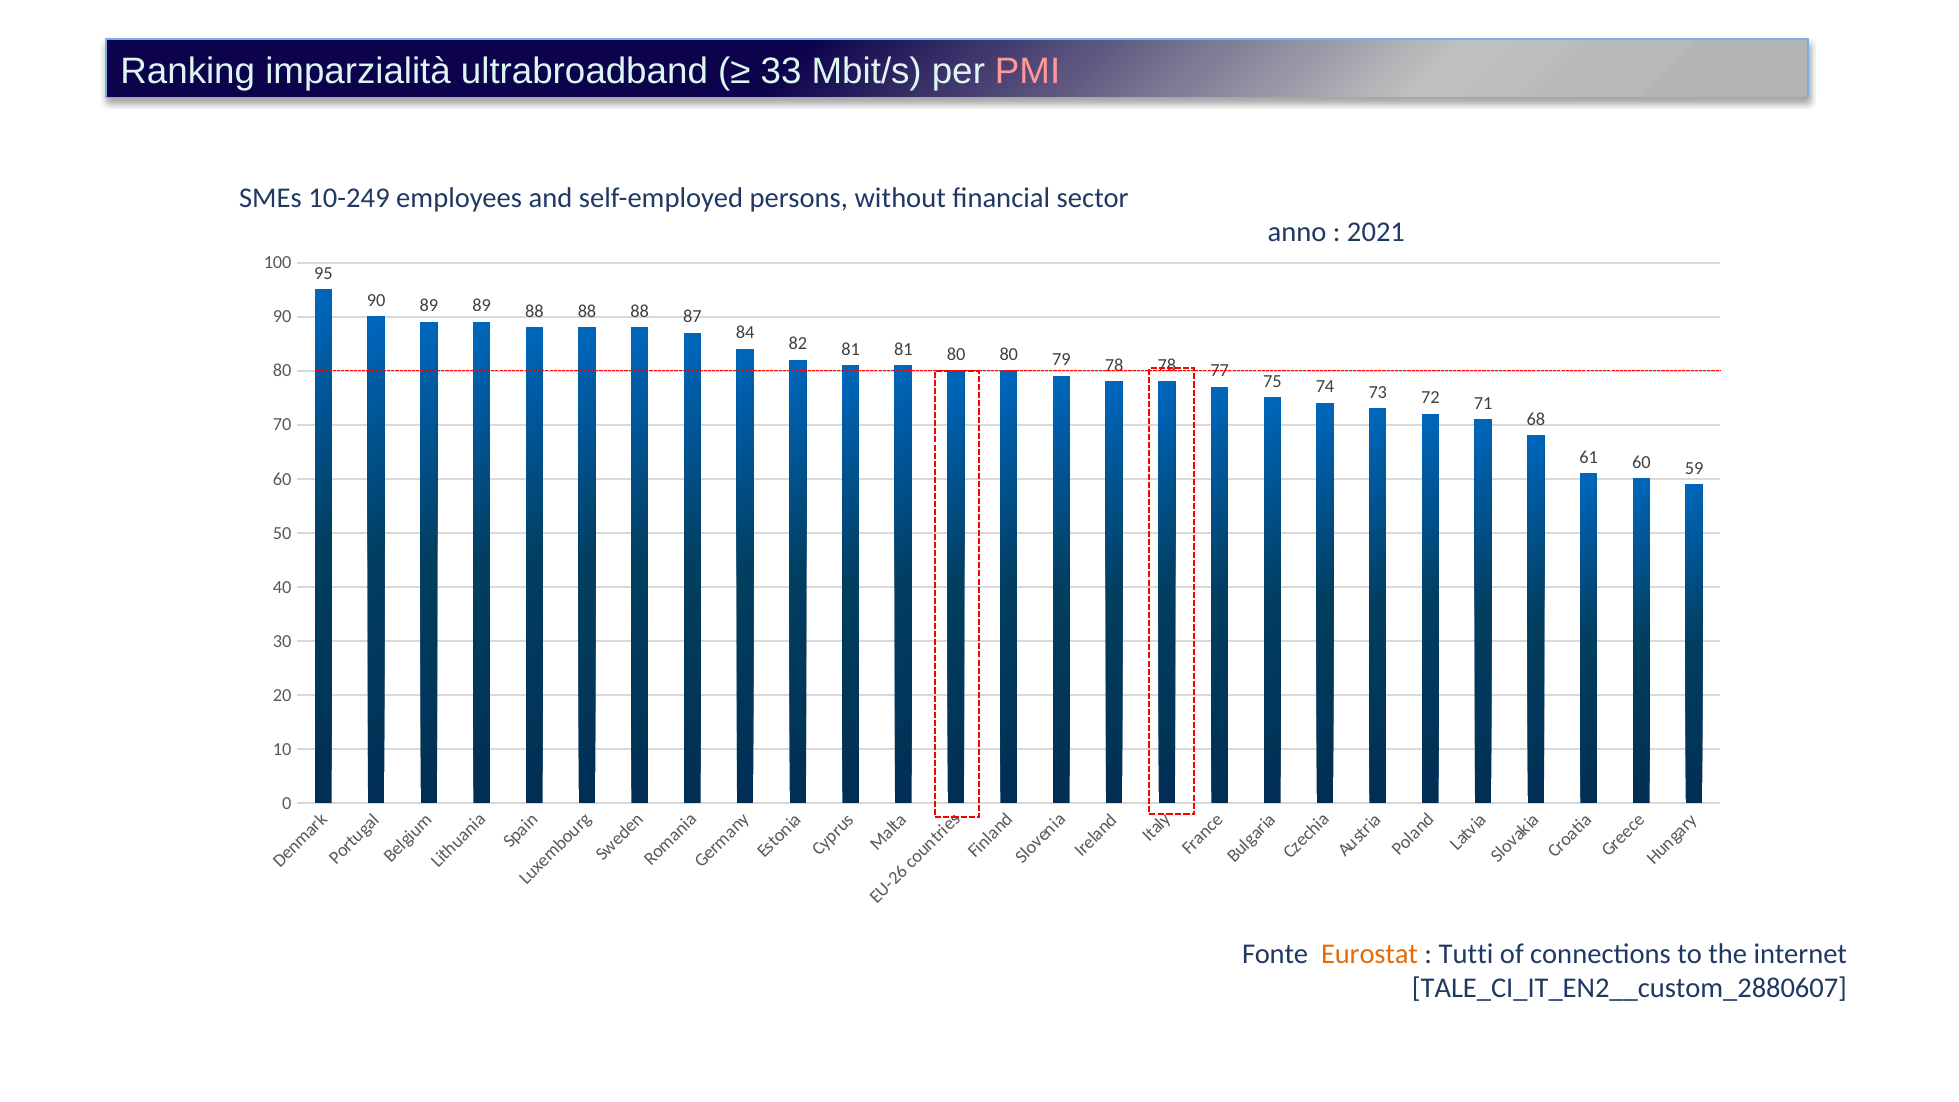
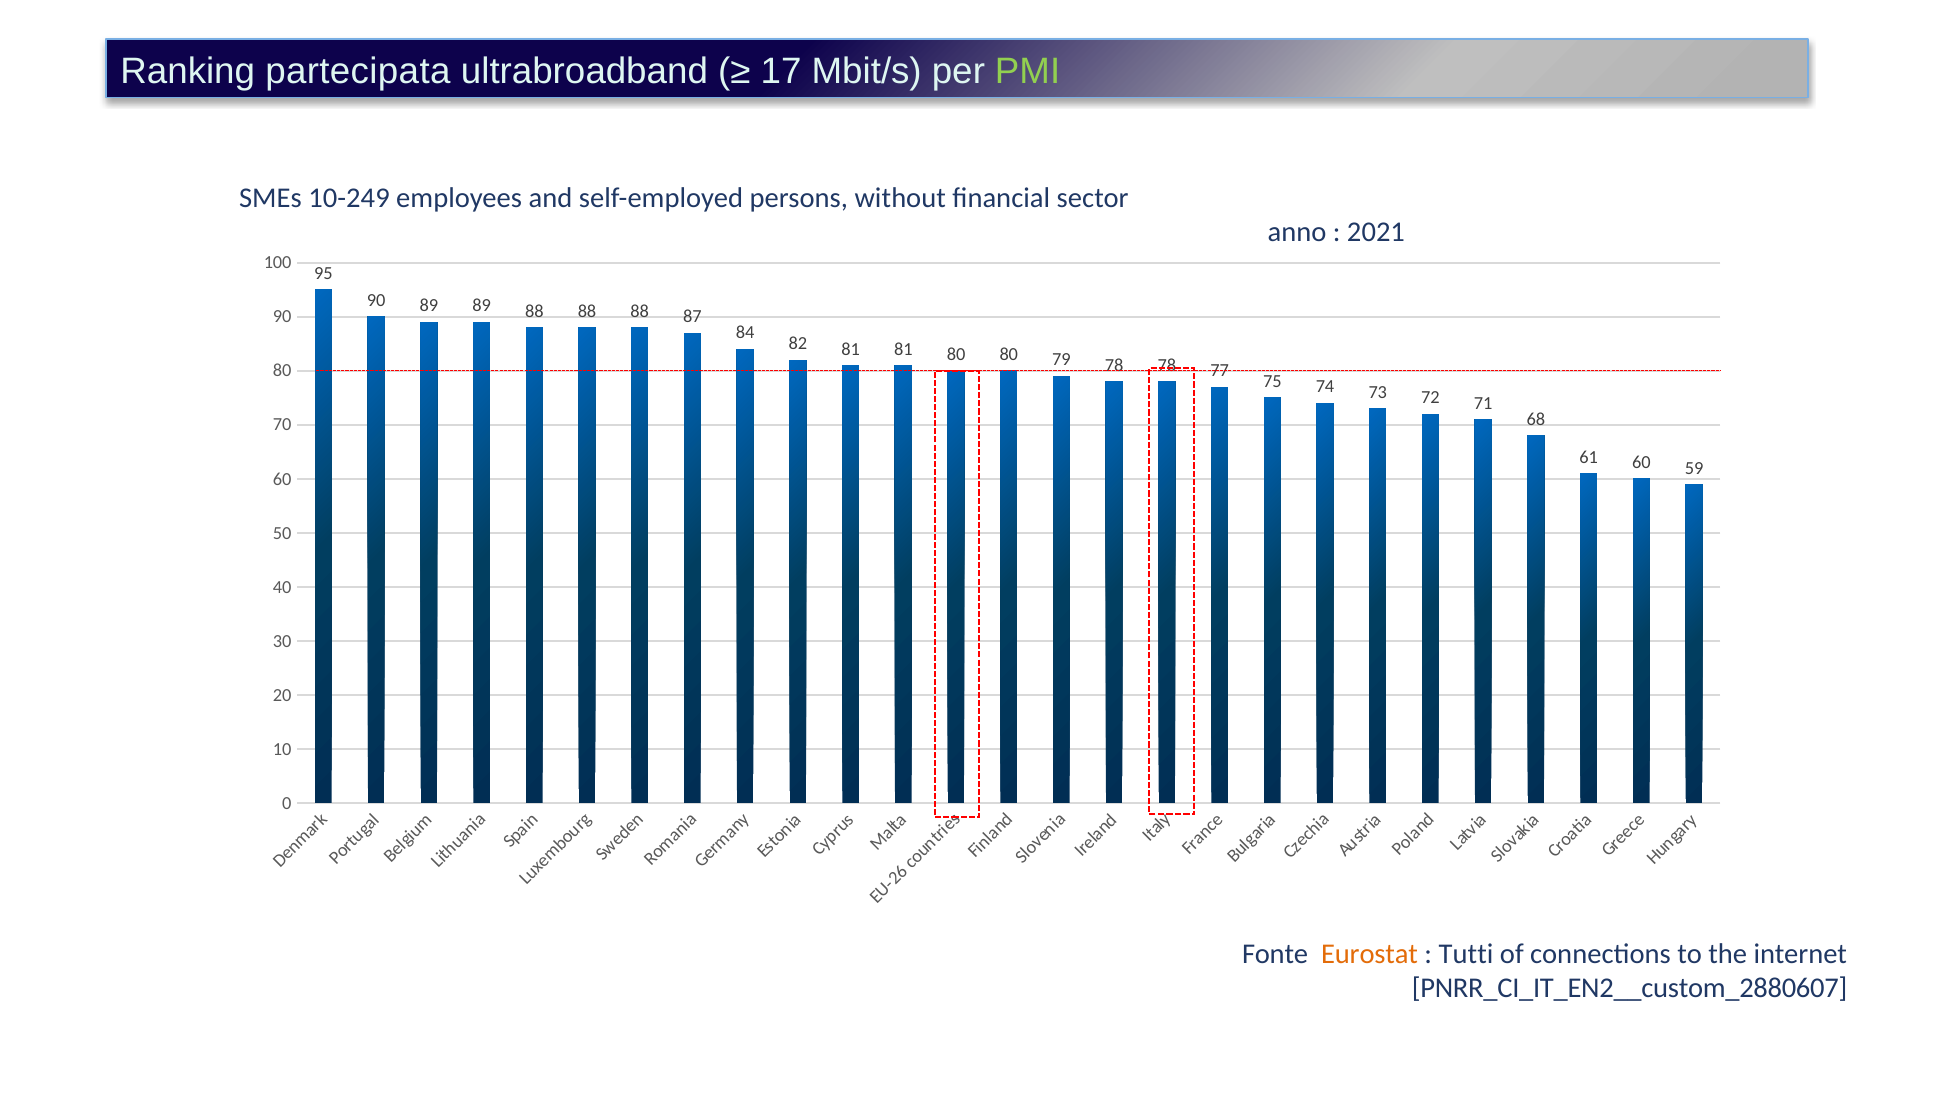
imparzialità: imparzialità -> partecipata (358, 71)
33: 33 -> 17 (781, 71)
PMI colour: pink -> light green (1028, 71)
TALE_CI_IT_EN2__custom_2880607: TALE_CI_IT_EN2__custom_2880607 -> PNRR_CI_IT_EN2__custom_2880607 (1630, 988)
